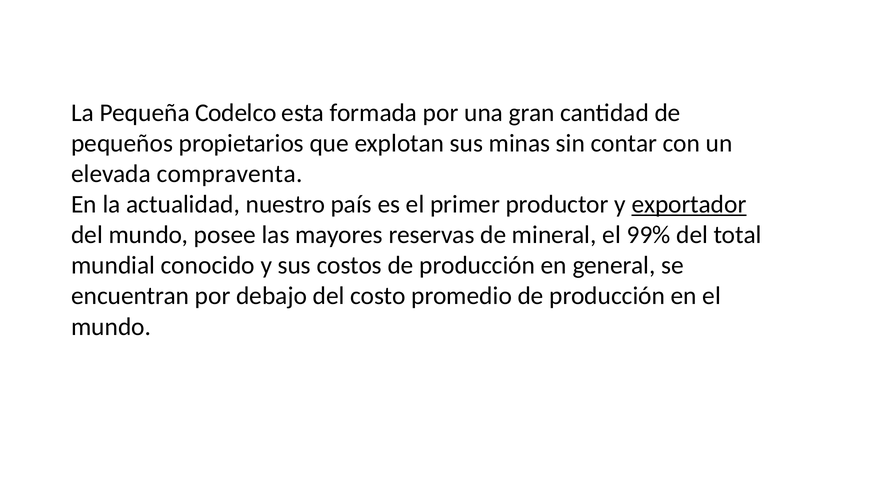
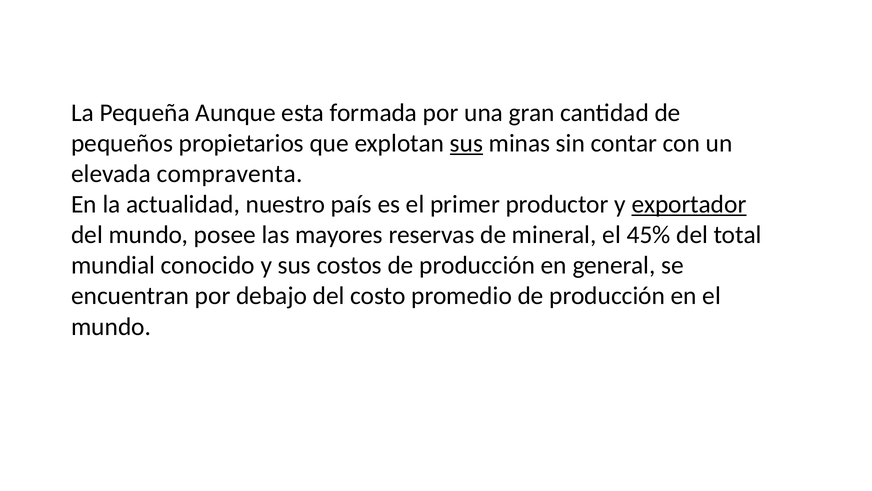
Codelco: Codelco -> Aunque (236, 113)
sus underline: none -> present (466, 143)
99%: 99% -> 45% (649, 235)
